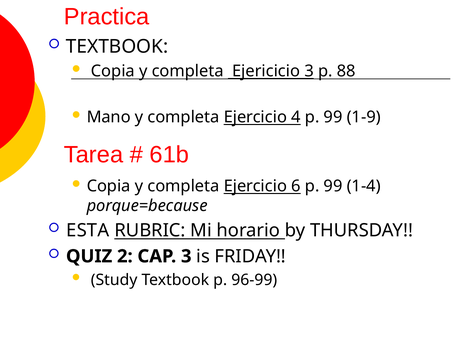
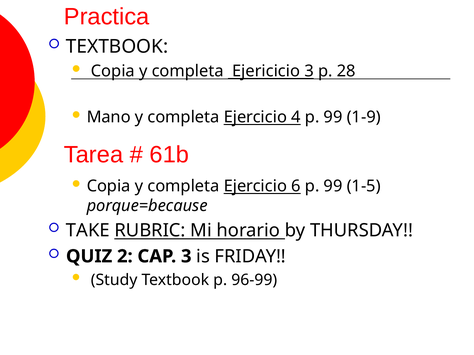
88: 88 -> 28 (346, 71)
1-4: 1-4 -> 1-5 (364, 186)
ESTA: ESTA -> TAKE (88, 231)
